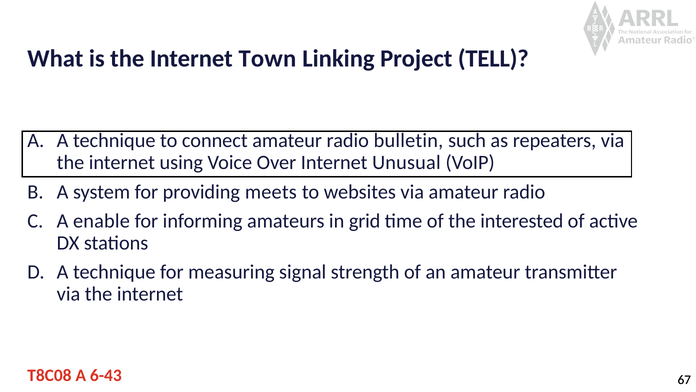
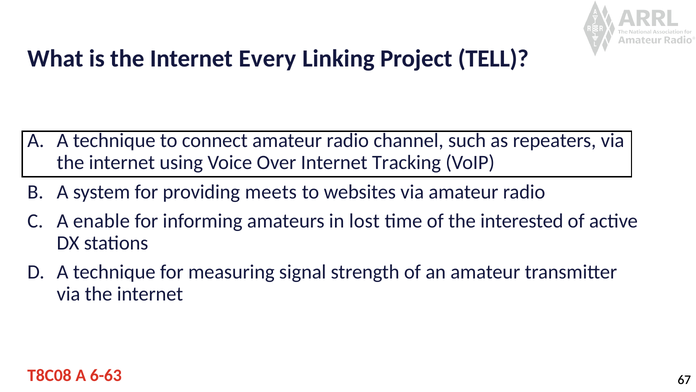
Town: Town -> Every (267, 58)
bulletin: bulletin -> channel (409, 141)
Unusual: Unusual -> Tracking (407, 162)
grid: grid -> lost (364, 221)
6-43: 6-43 -> 6-63 (106, 375)
